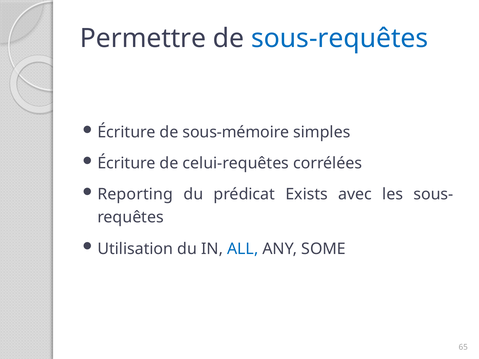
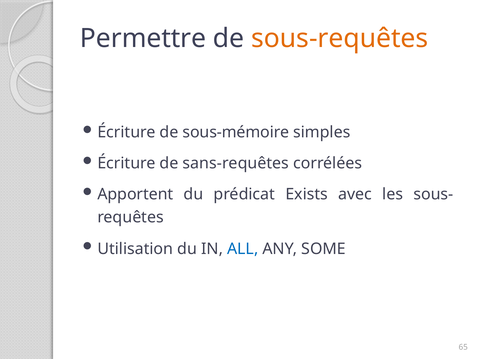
sous-requêtes colour: blue -> orange (340, 38)
celui-requêtes: celui-requêtes -> sans-requêtes (236, 163)
Reporting: Reporting -> Apportent (135, 194)
